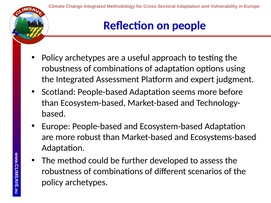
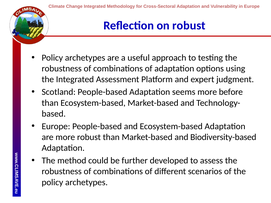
on people: people -> robust (189, 26)
Ecosystems-based: Ecosystems-based -> Biodiversity-based (223, 137)
